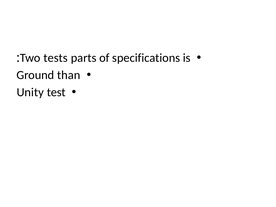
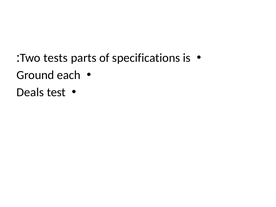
than: than -> each (69, 75)
Unity: Unity -> Deals (30, 92)
